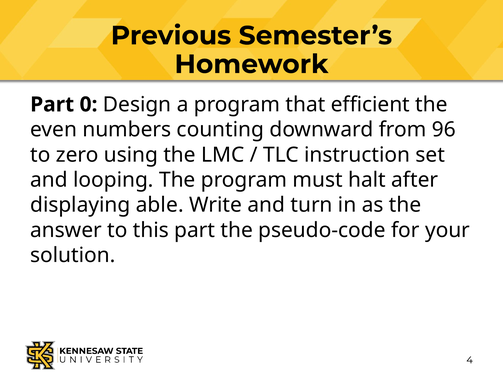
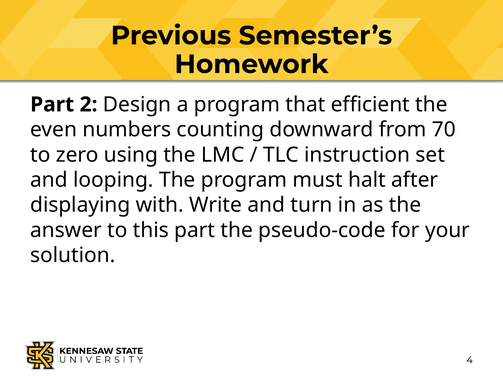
0: 0 -> 2 (89, 105)
96: 96 -> 70 (444, 130)
able: able -> with (160, 205)
